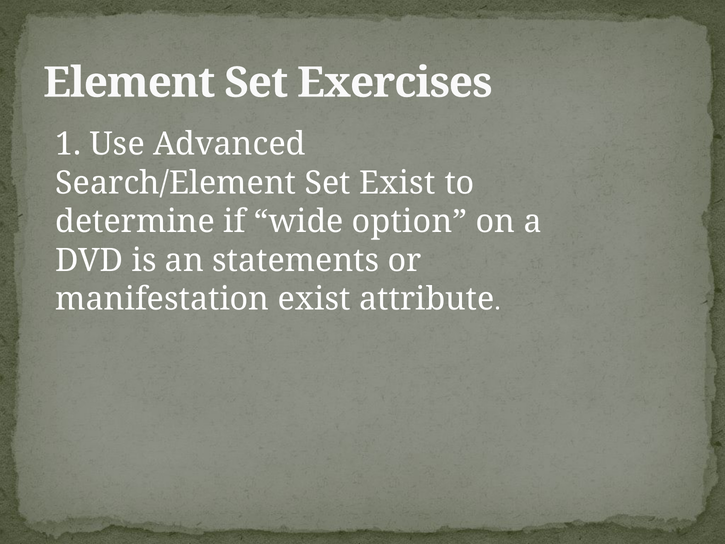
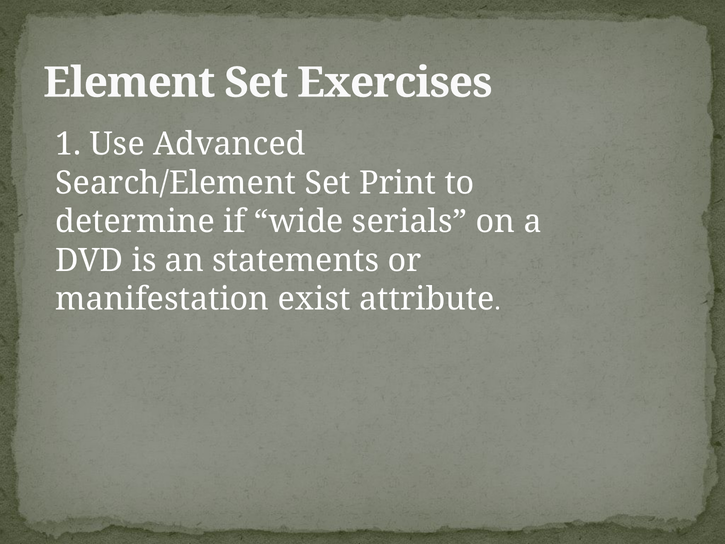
Set Exist: Exist -> Print (398, 183)
option: option -> serials (410, 222)
